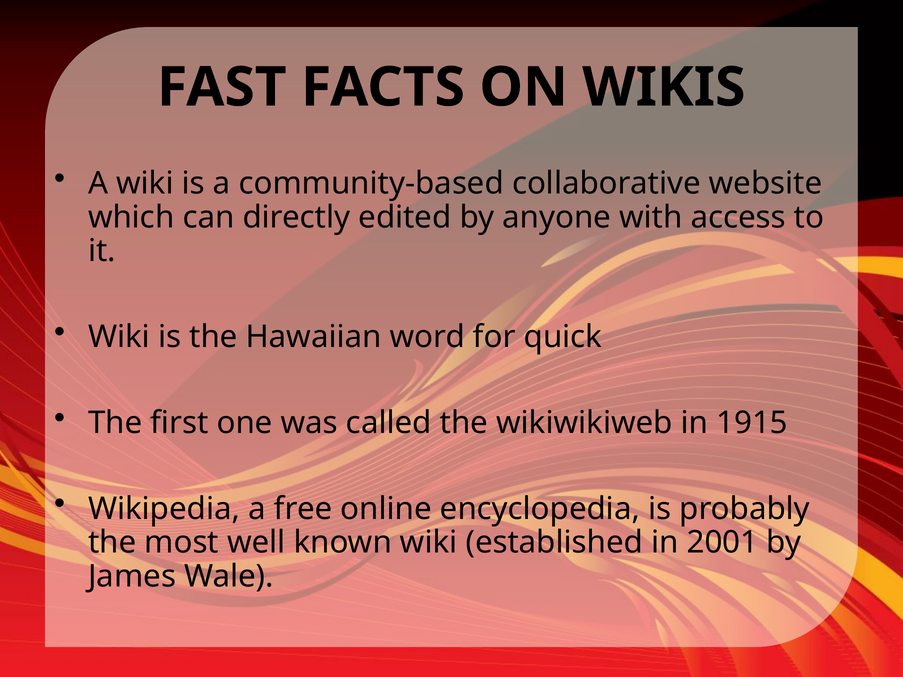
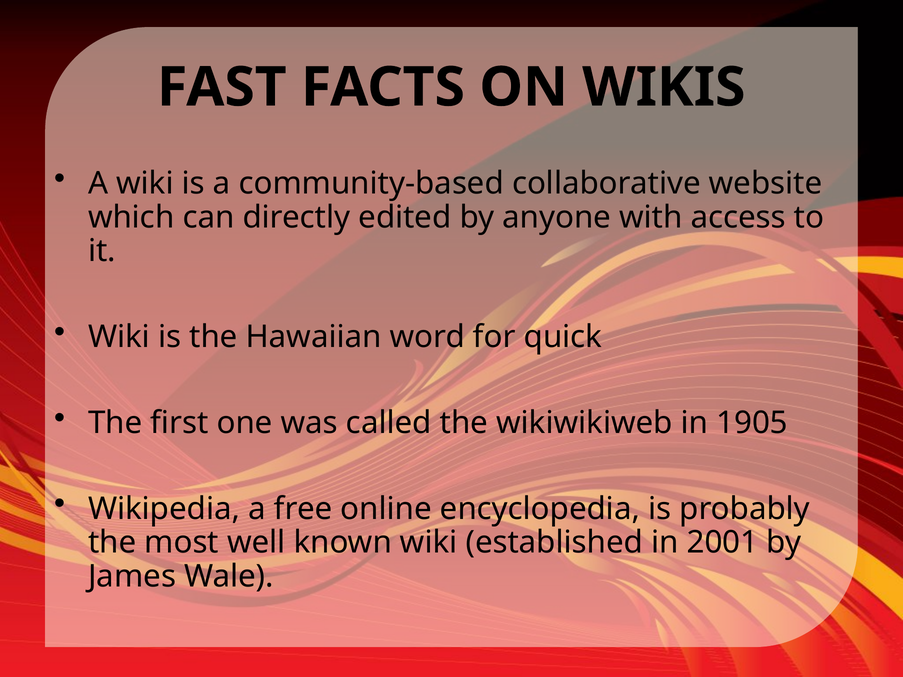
1915: 1915 -> 1905 (752, 423)
